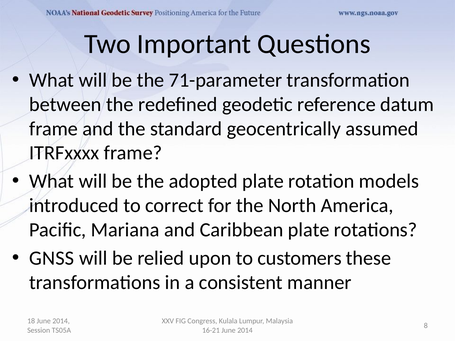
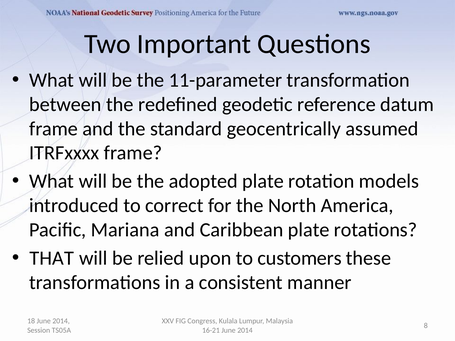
71-parameter: 71-parameter -> 11-parameter (225, 80)
GNSS: GNSS -> THAT (52, 258)
